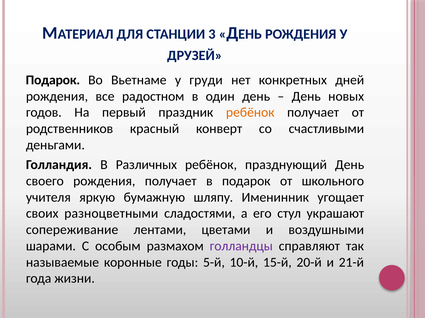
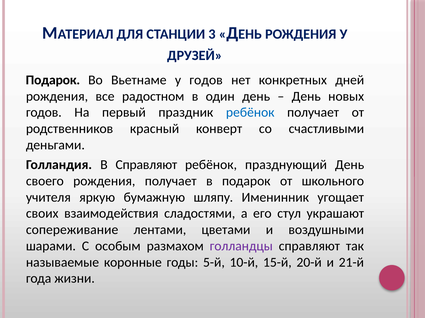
у груди: груди -> годов (206, 80)
ребёнок colour: orange -> blue (250, 113)
В Различных: Различных -> Справляют (146, 165)
разноцветными: разноцветными -> взаимодействия (111, 214)
